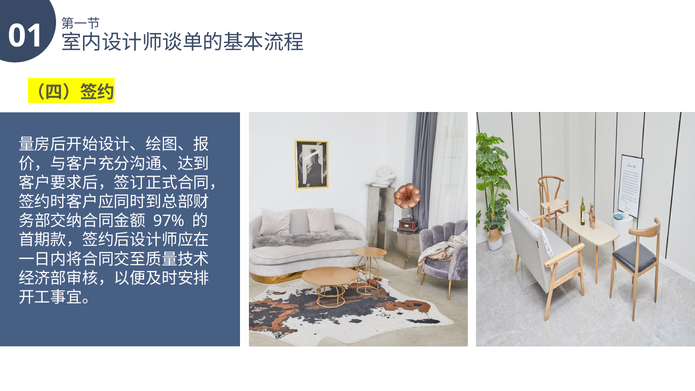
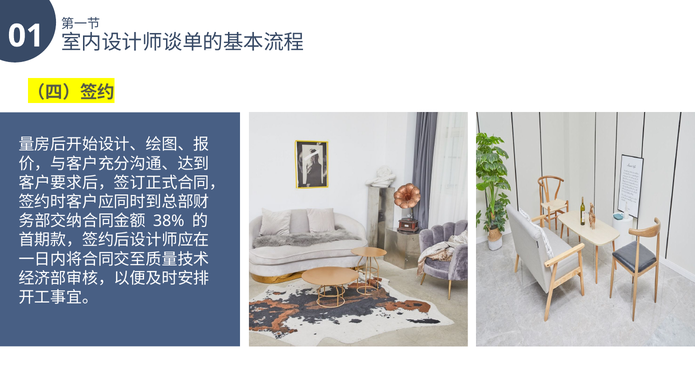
97%: 97% -> 38% (169, 221)
